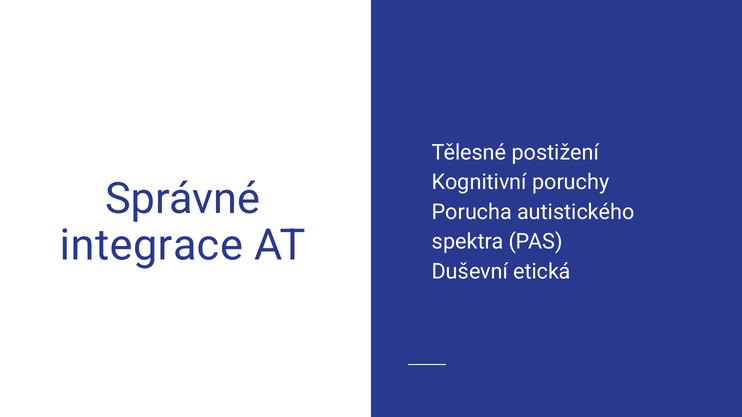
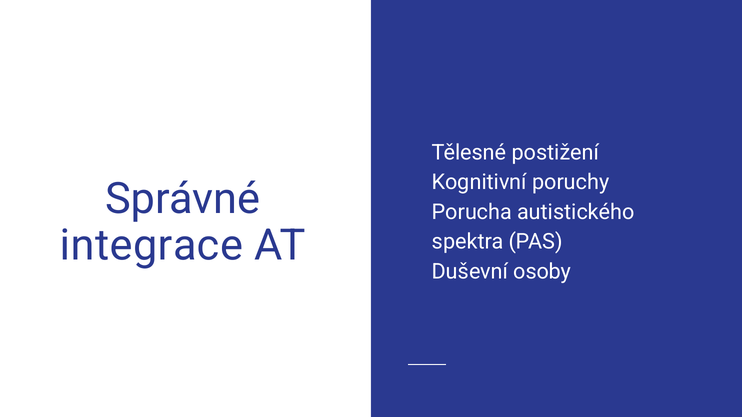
etická: etická -> osoby (542, 272)
